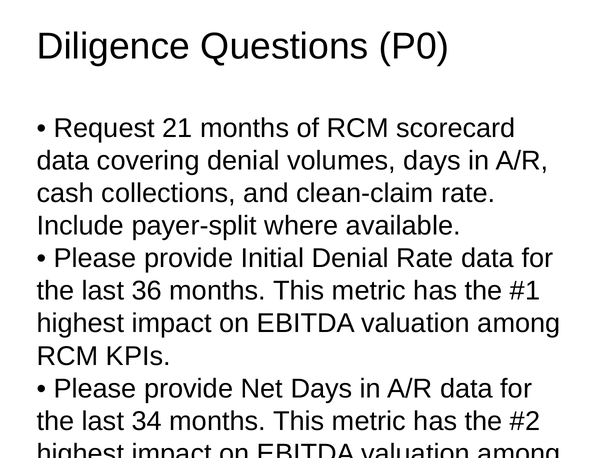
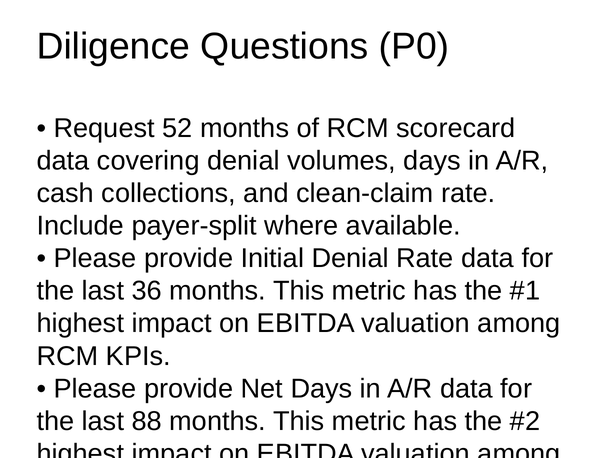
21: 21 -> 52 (177, 128)
34: 34 -> 88 (147, 421)
